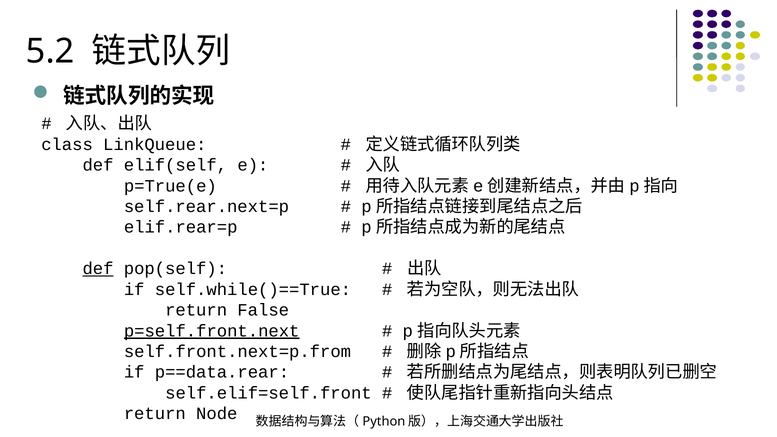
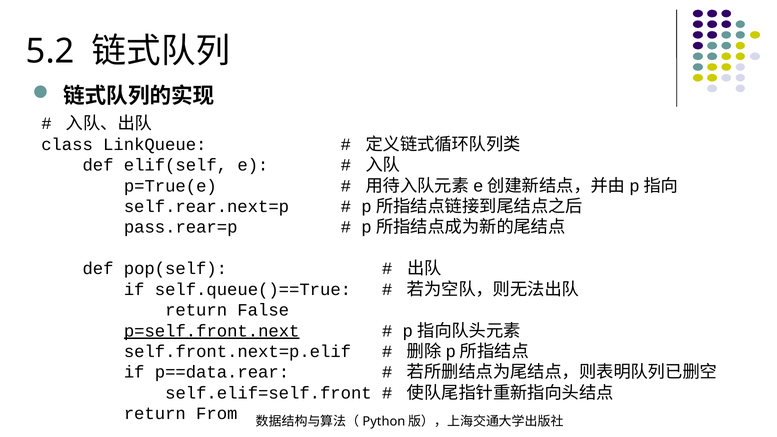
elif.rear=p: elif.rear=p -> pass.rear=p (181, 227)
def underline: present -> none (98, 269)
self.while()==True: self.while()==True -> self.queue()==True (253, 289)
self.front.next=p.from: self.front.next=p.from -> self.front.next=p.elif (237, 352)
Node: Node -> From (217, 414)
